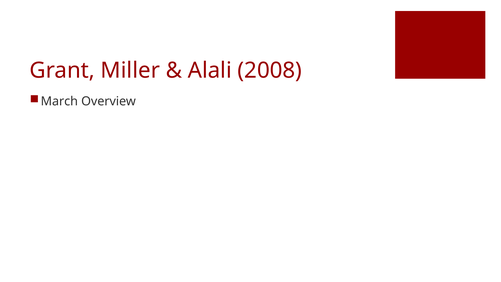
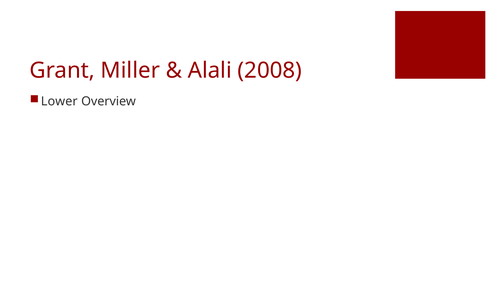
March: March -> Lower (59, 101)
